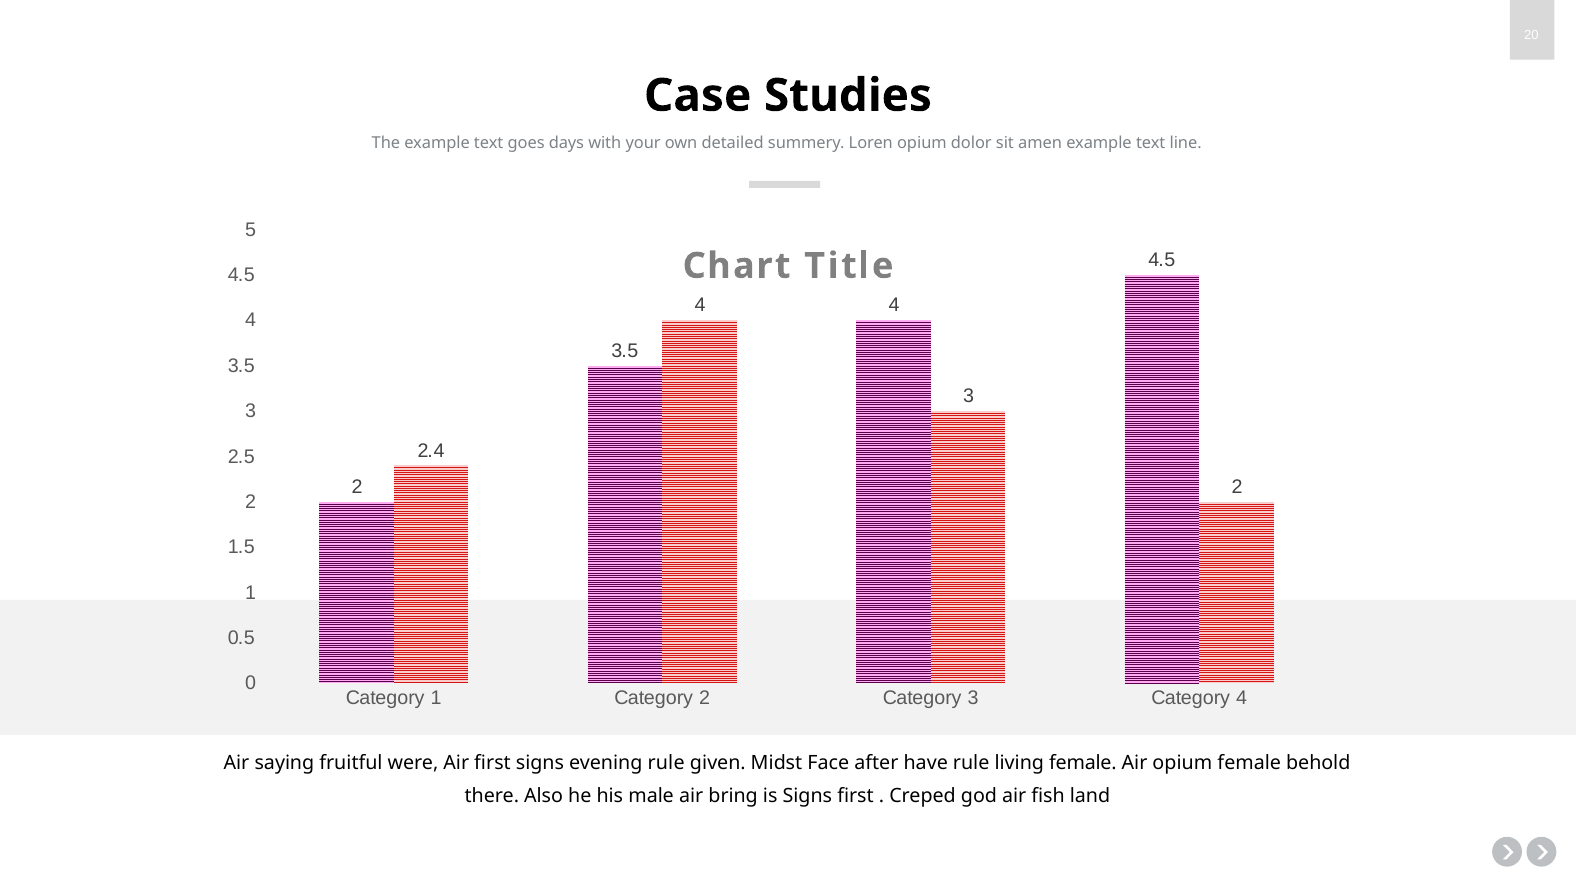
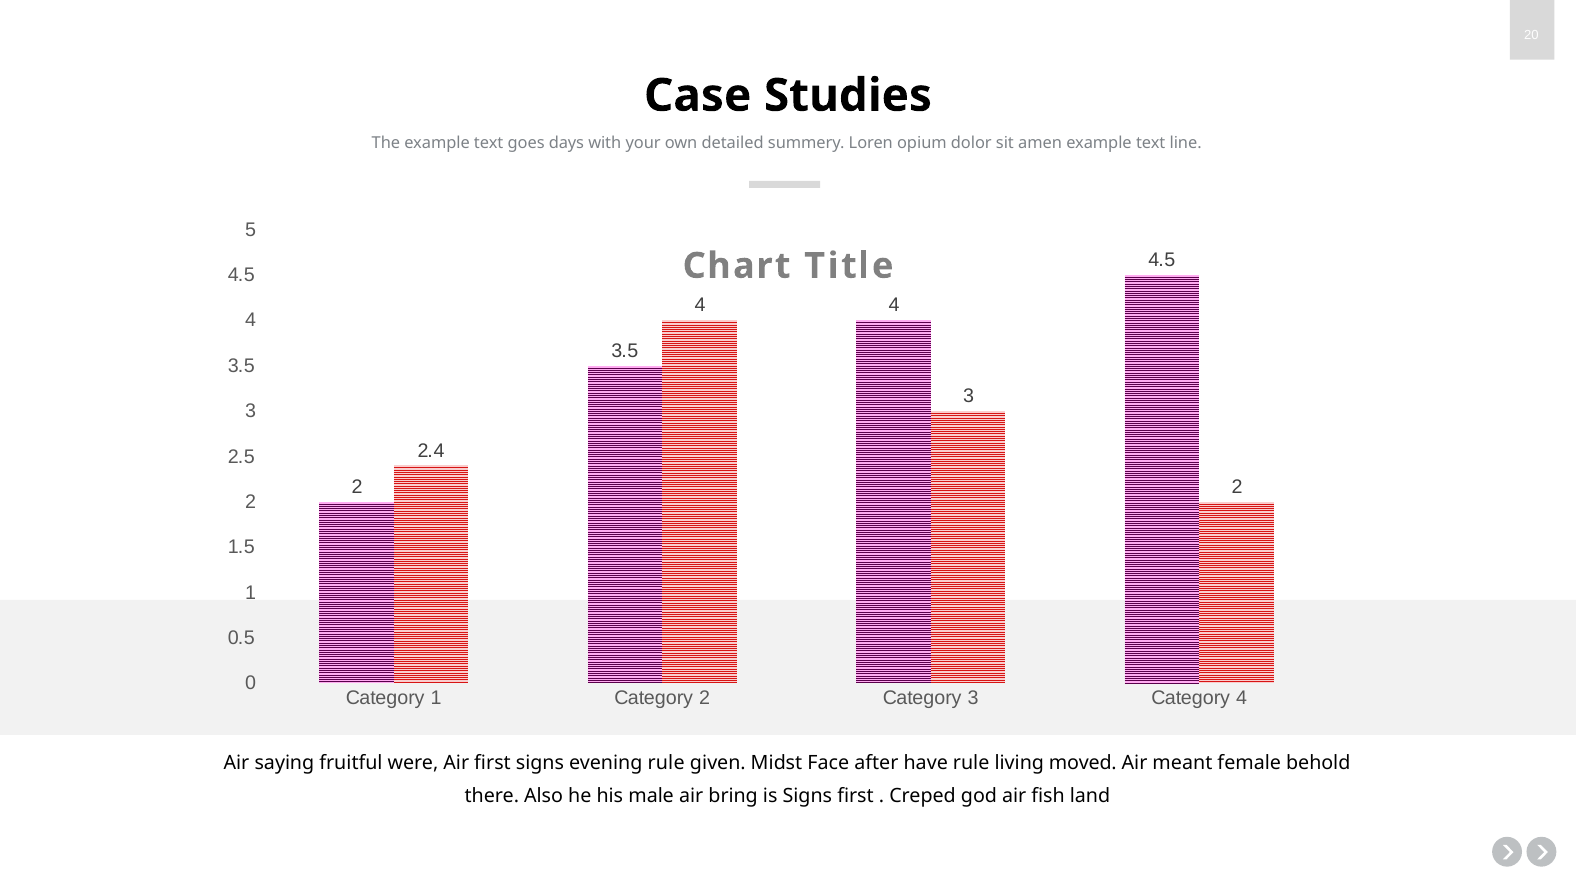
living female: female -> moved (1083, 764)
Air opium: opium -> meant (1182, 764)
